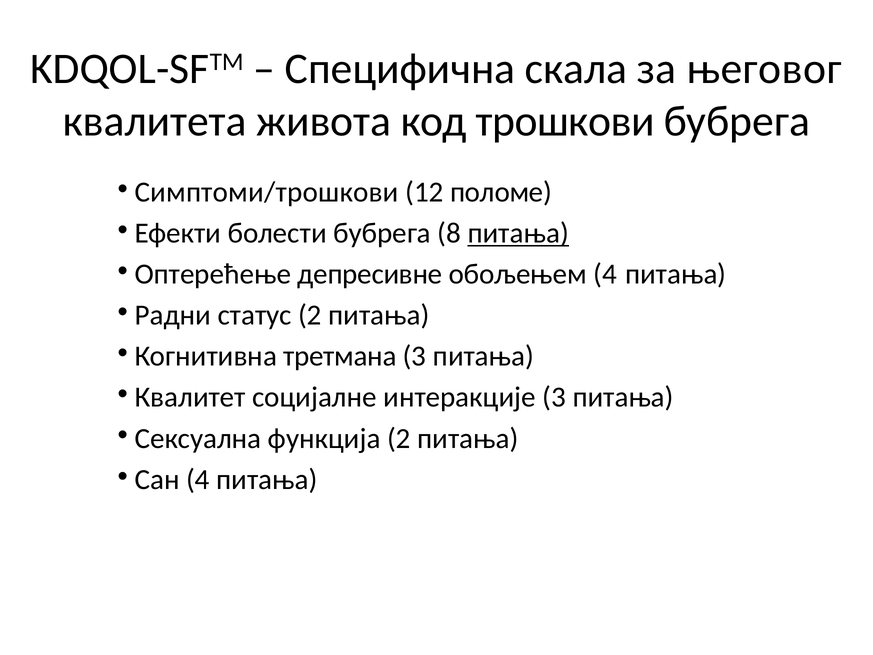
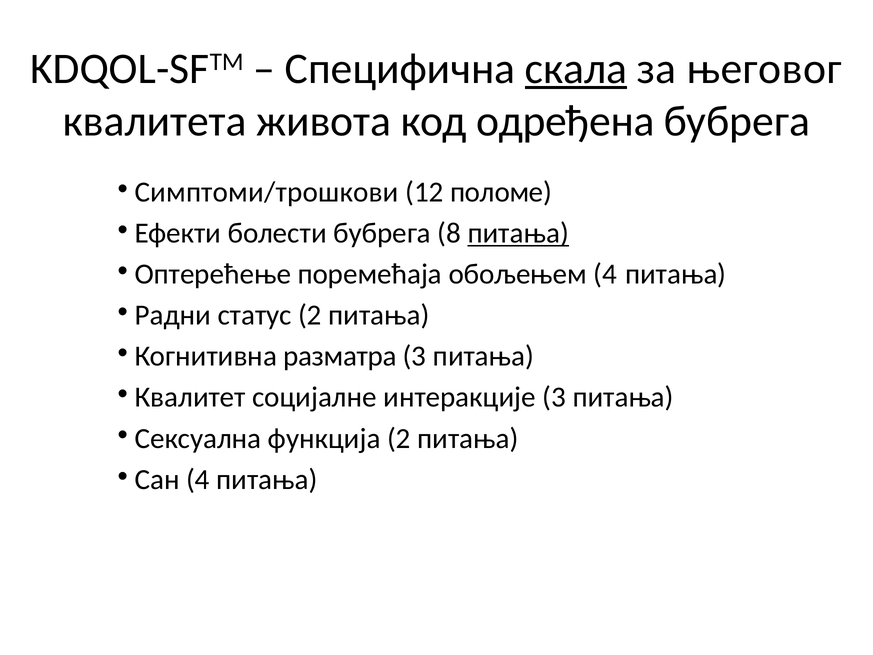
скала underline: none -> present (576, 69)
трошкови: трошкови -> одређена (565, 121)
депресивне: депресивне -> поремећаја (370, 274)
третмана: третмана -> разматра (340, 356)
